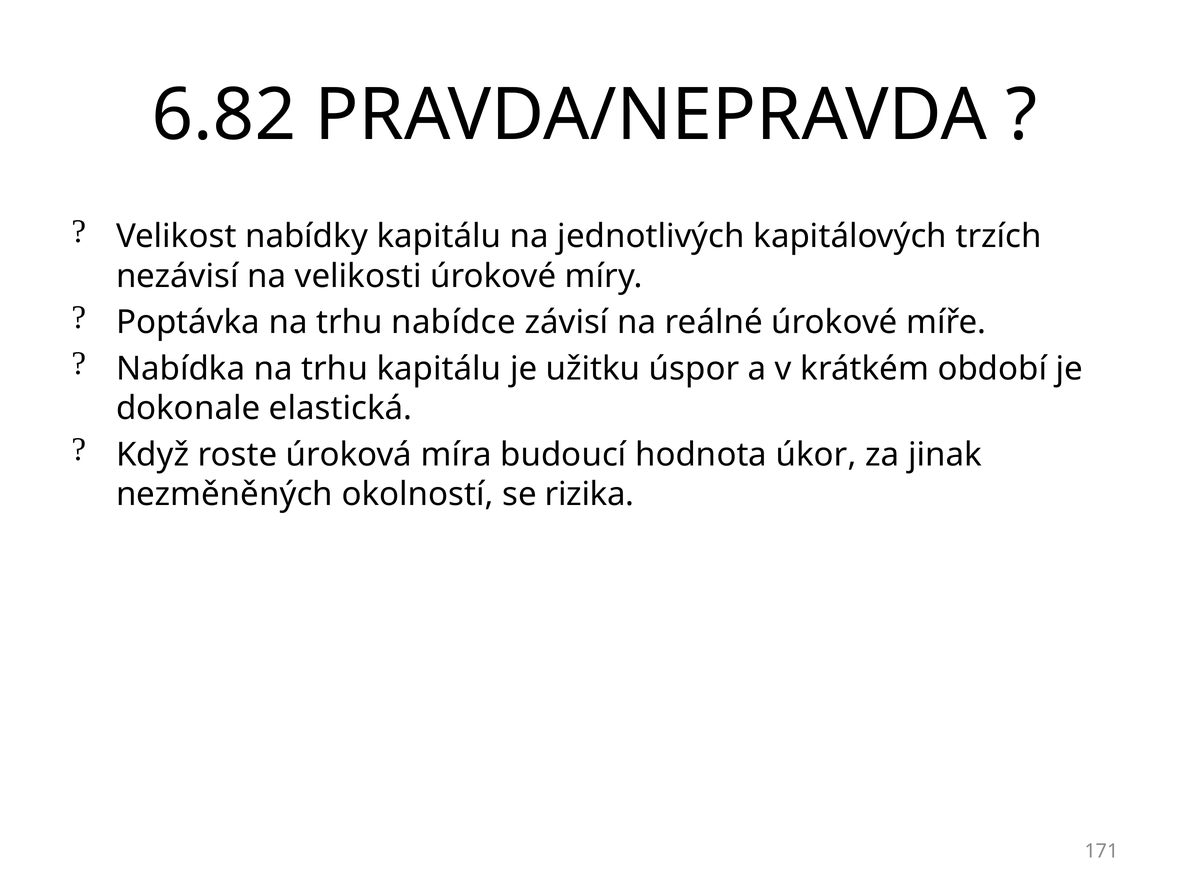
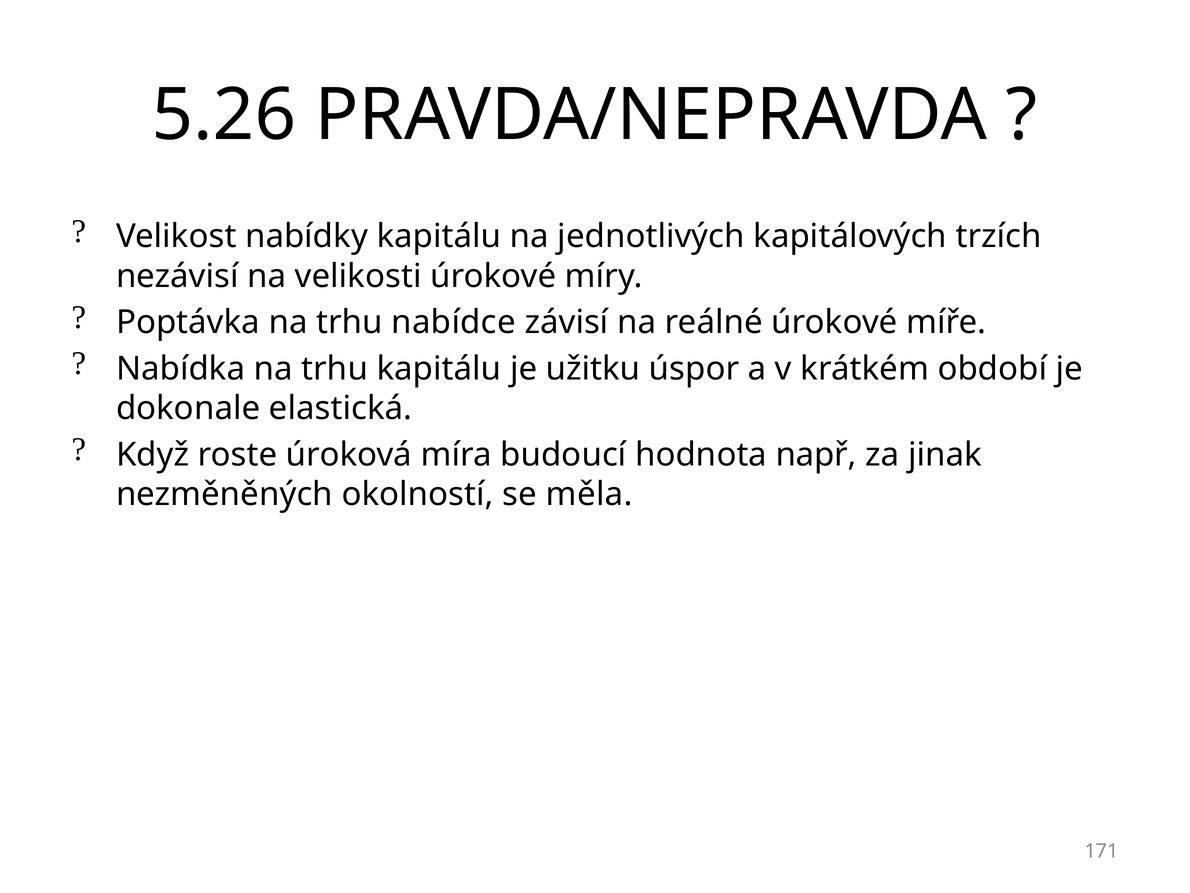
6.82: 6.82 -> 5.26 (224, 115)
úkor: úkor -> např (816, 455)
rizika: rizika -> měla (589, 494)
